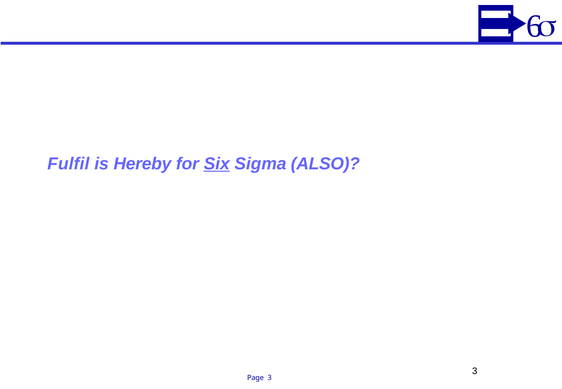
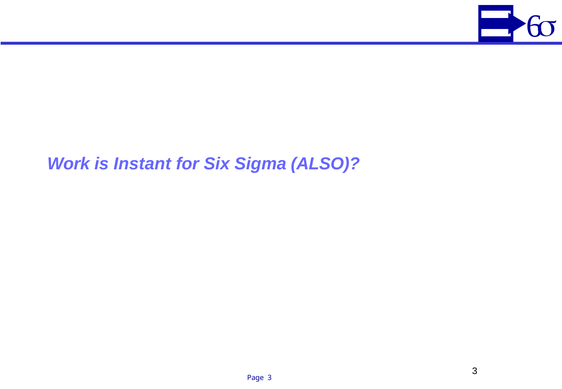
Fulfil: Fulfil -> Work (69, 164)
Hereby: Hereby -> Instant (142, 164)
Six underline: present -> none (217, 164)
